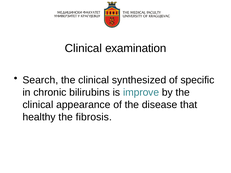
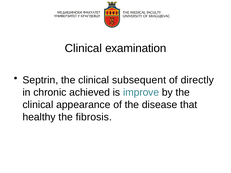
Search: Search -> Septrin (40, 80)
synthesized: synthesized -> subsequent (139, 80)
specific: specific -> directly (197, 80)
bilirubins: bilirubins -> achieved (90, 93)
